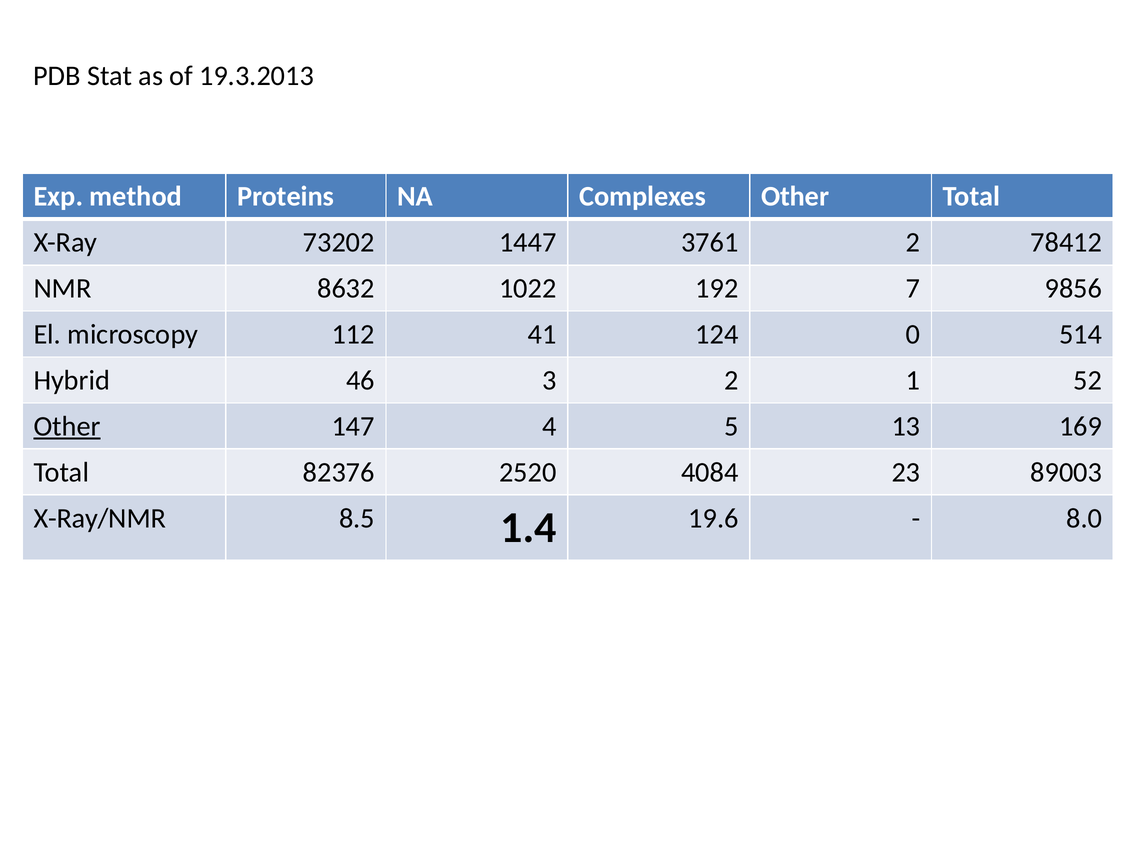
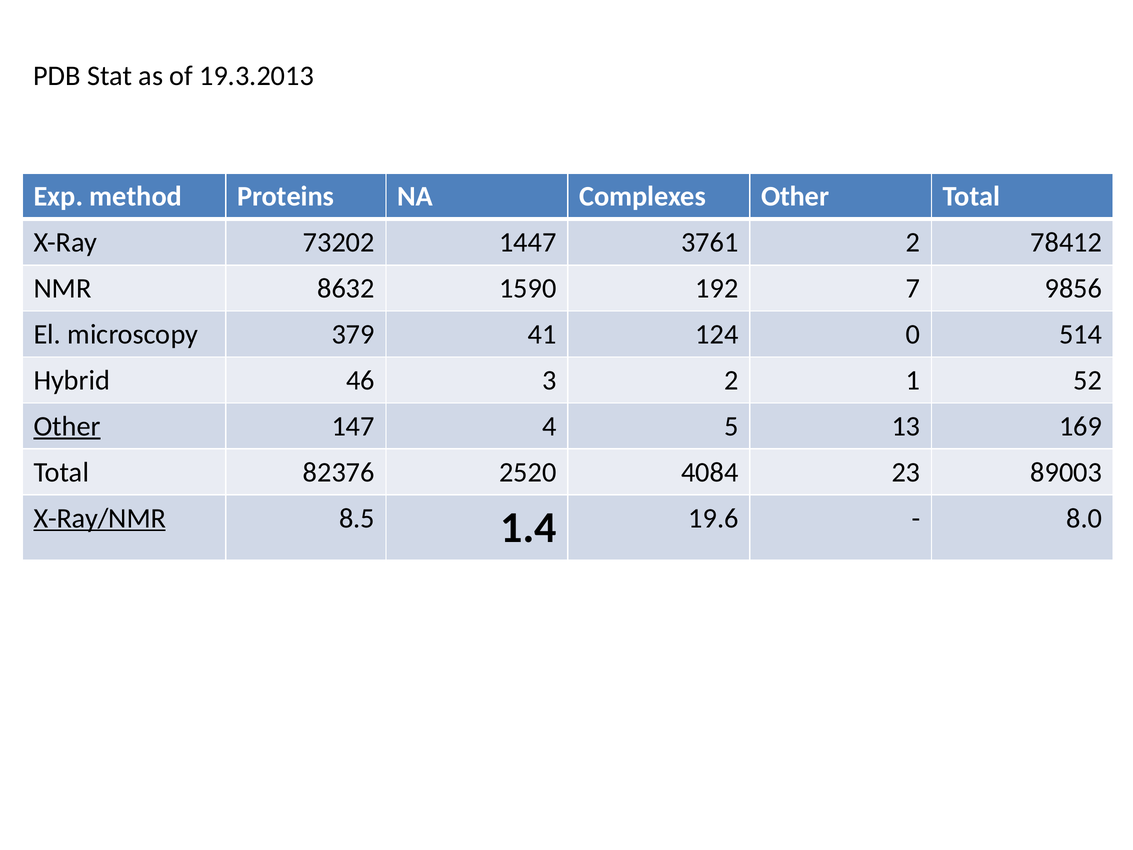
1022: 1022 -> 1590 (528, 288)
112: 112 -> 379 (353, 334)
X-Ray/NMR underline: none -> present (100, 518)
